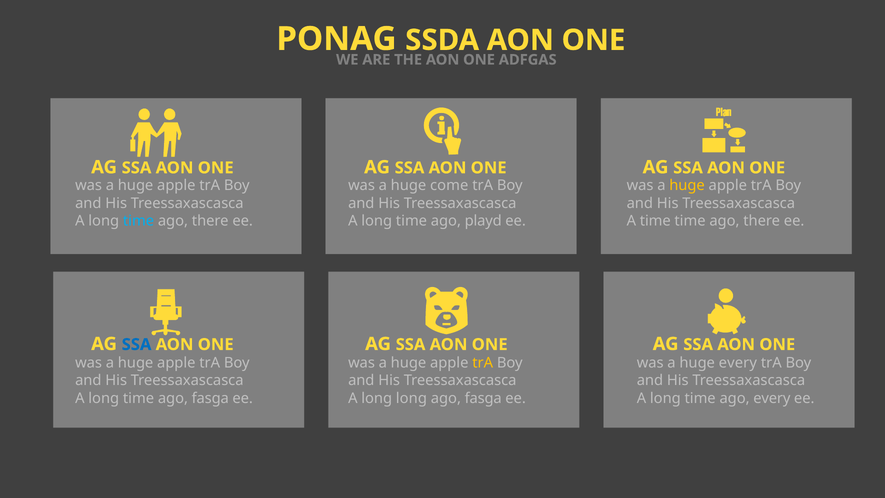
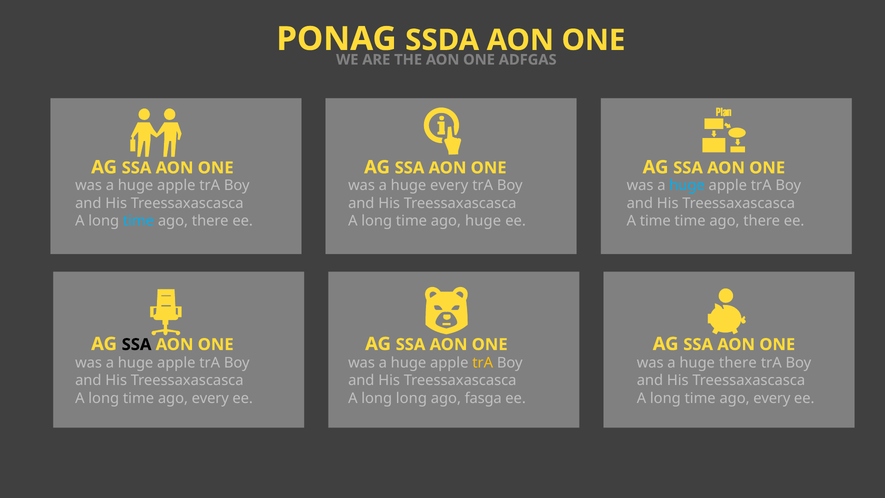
huge come: come -> every (449, 185)
huge colour: yellow -> light blue (687, 185)
ago playd: playd -> huge (483, 221)
SSA colour: blue -> black (137, 344)
huge every: every -> there (738, 363)
fasga: fasga -> every (210, 398)
